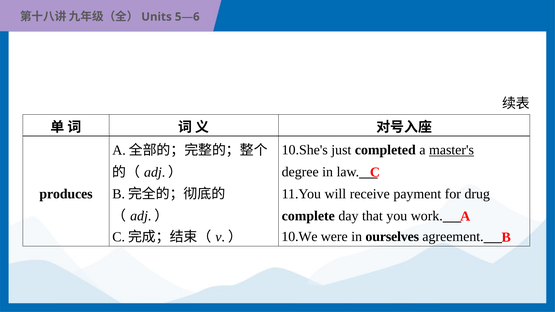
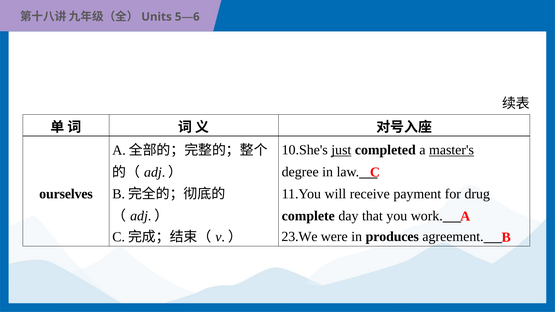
just underline: none -> present (341, 150)
produces: produces -> ourselves (66, 194)
10.We: 10.We -> 23.We (300, 237)
ourselves: ourselves -> produces (392, 237)
